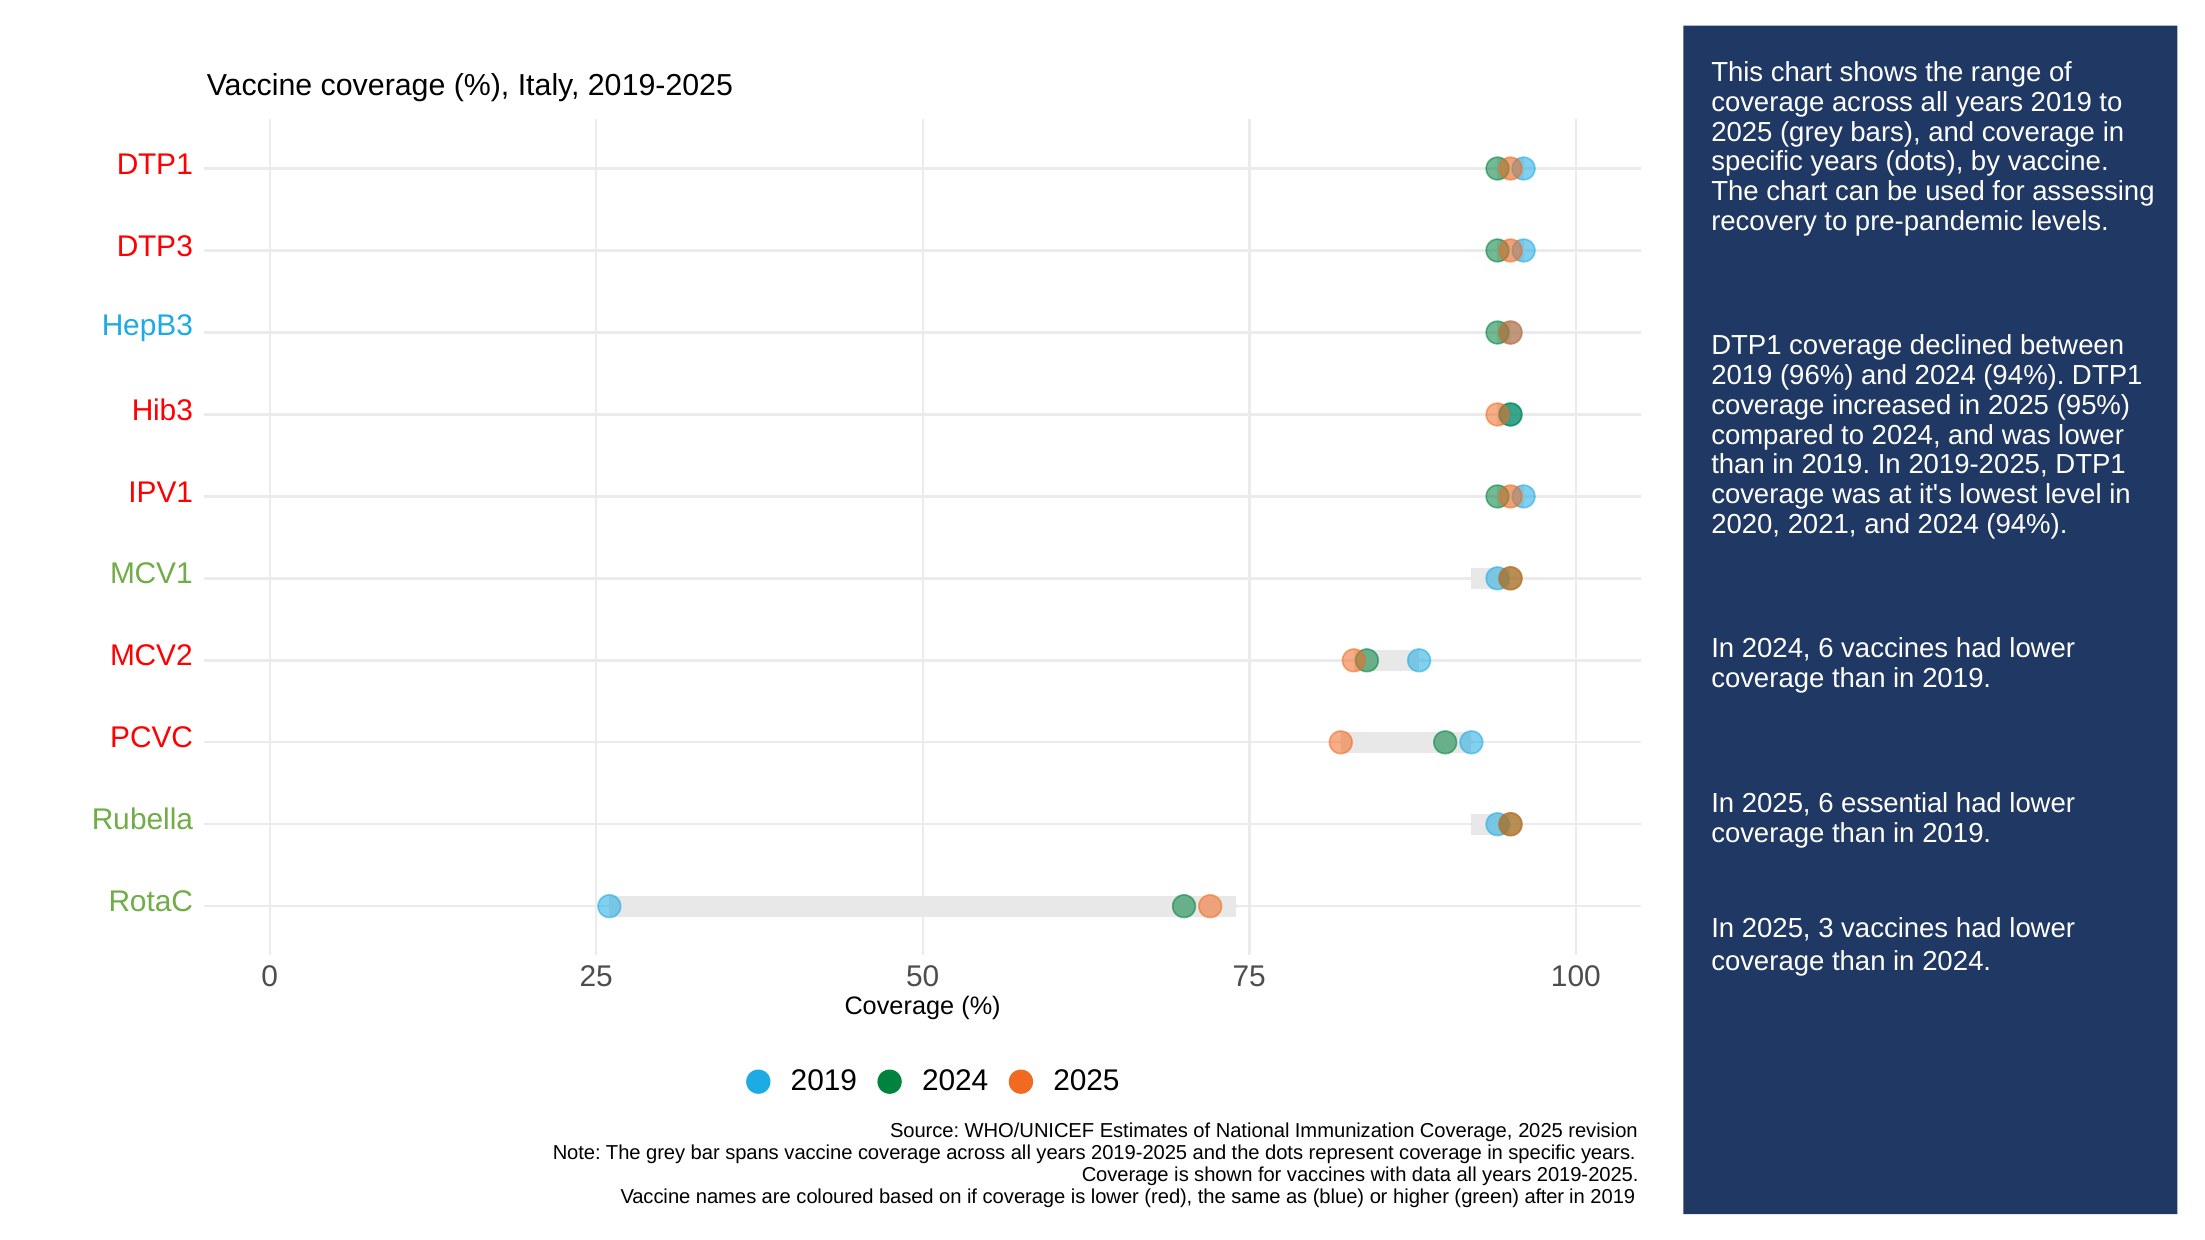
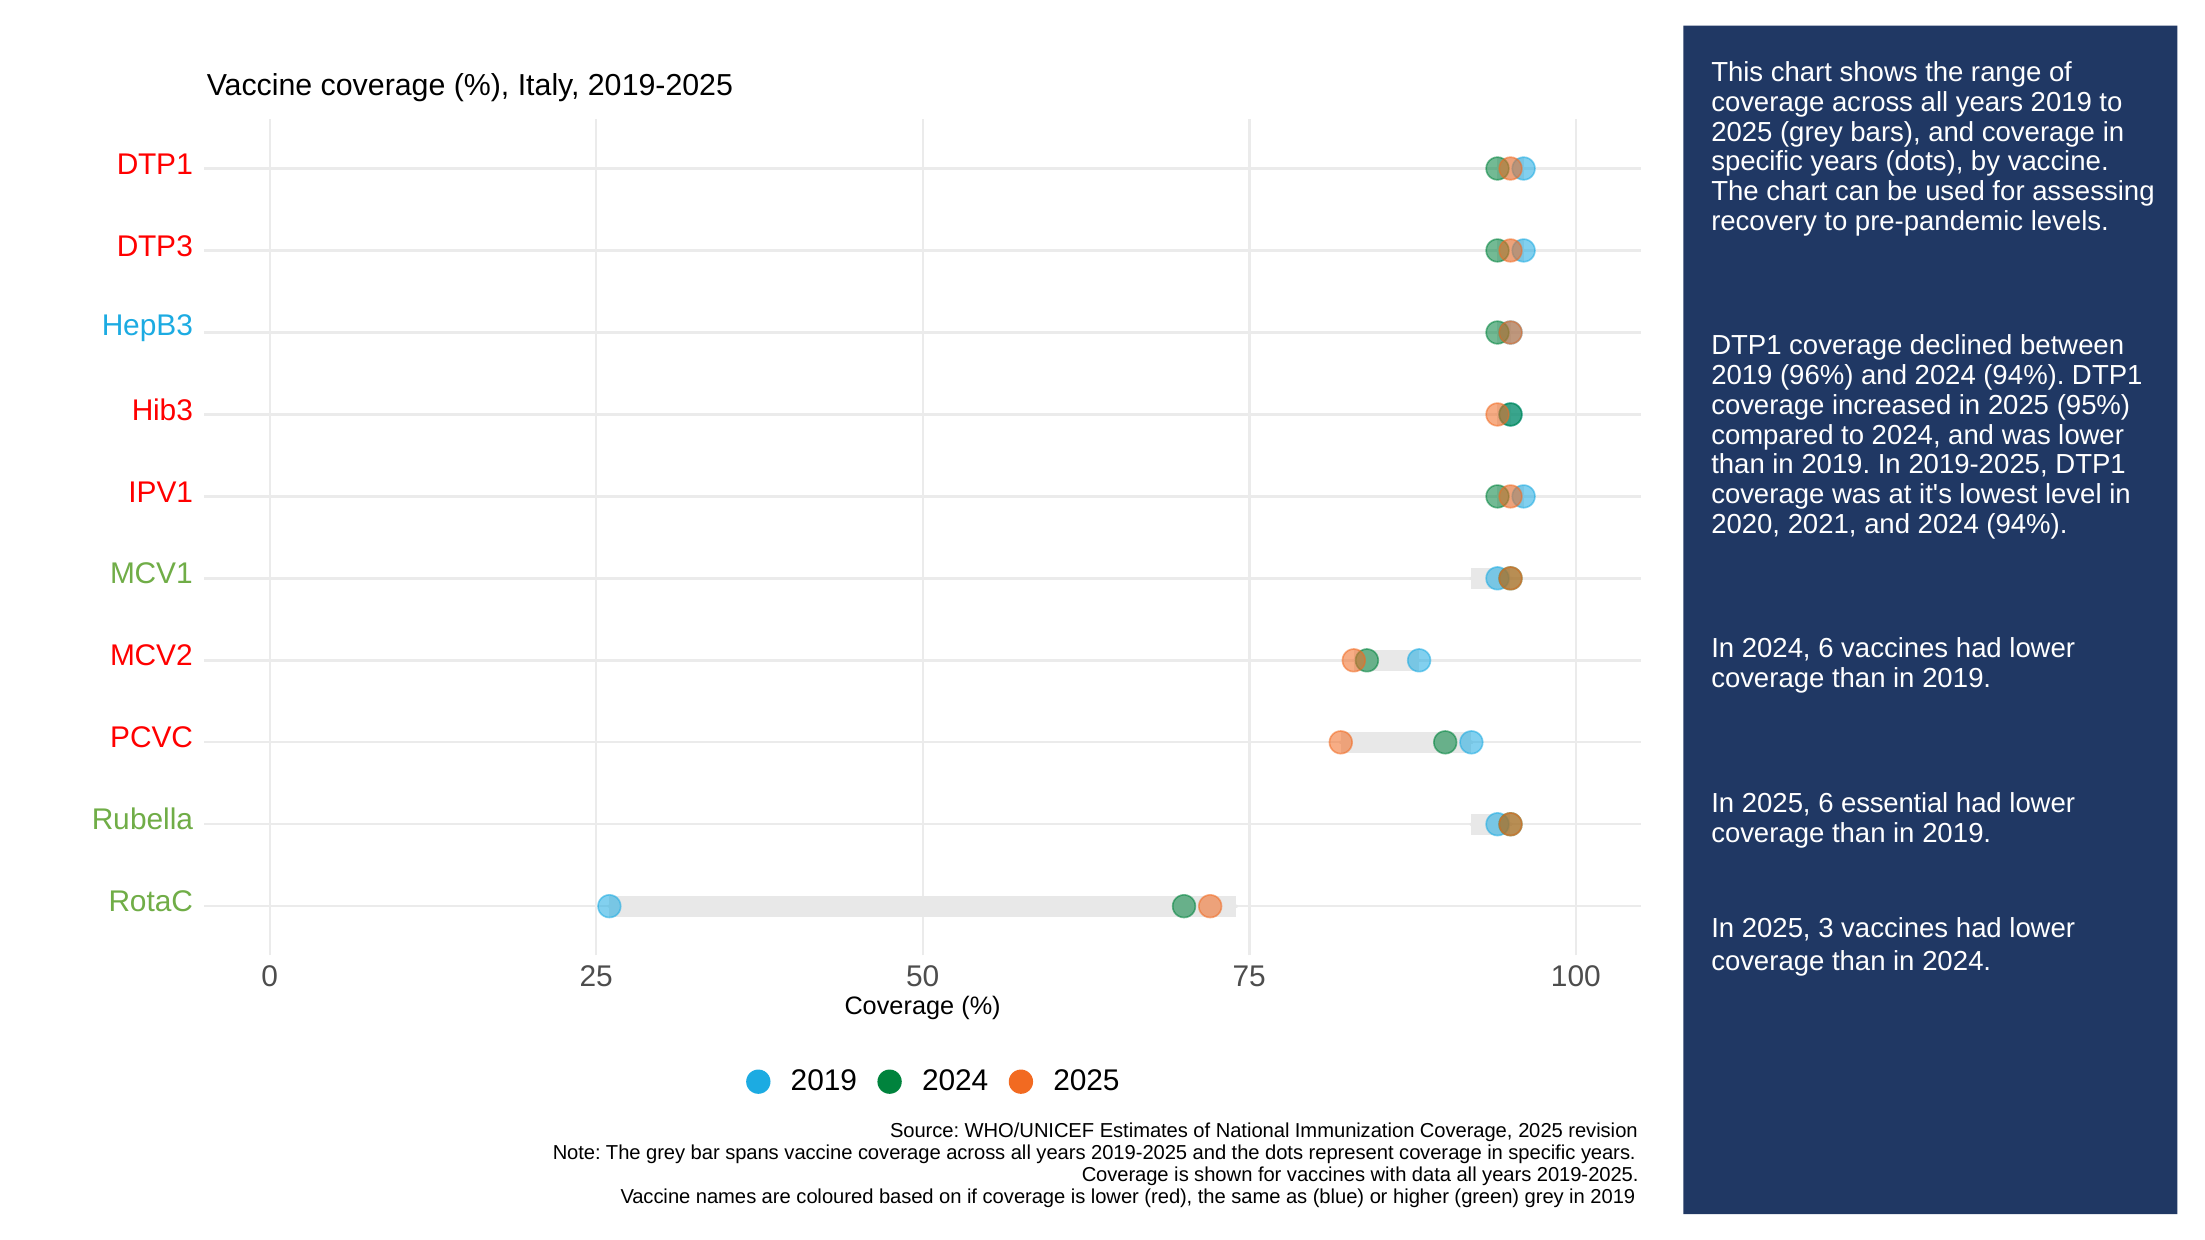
green after: after -> grey (1544, 1197)
